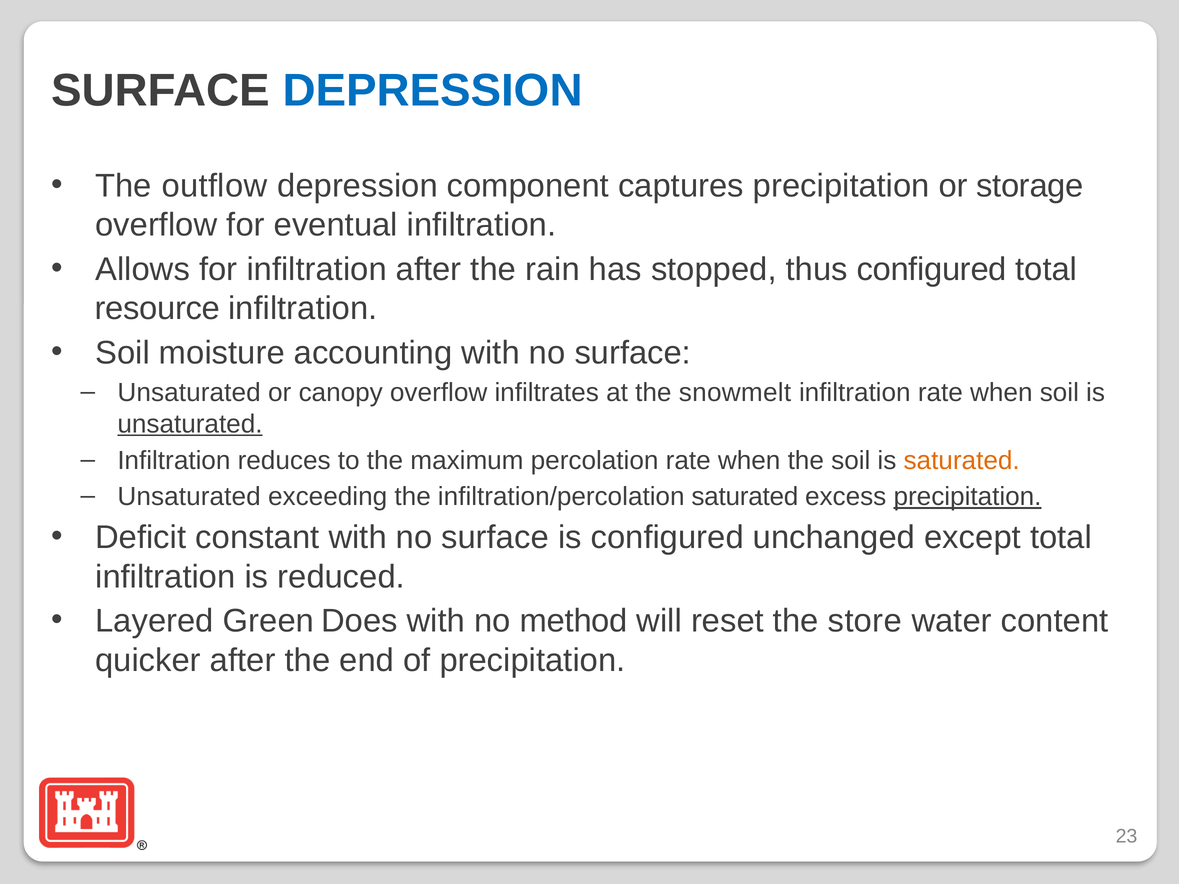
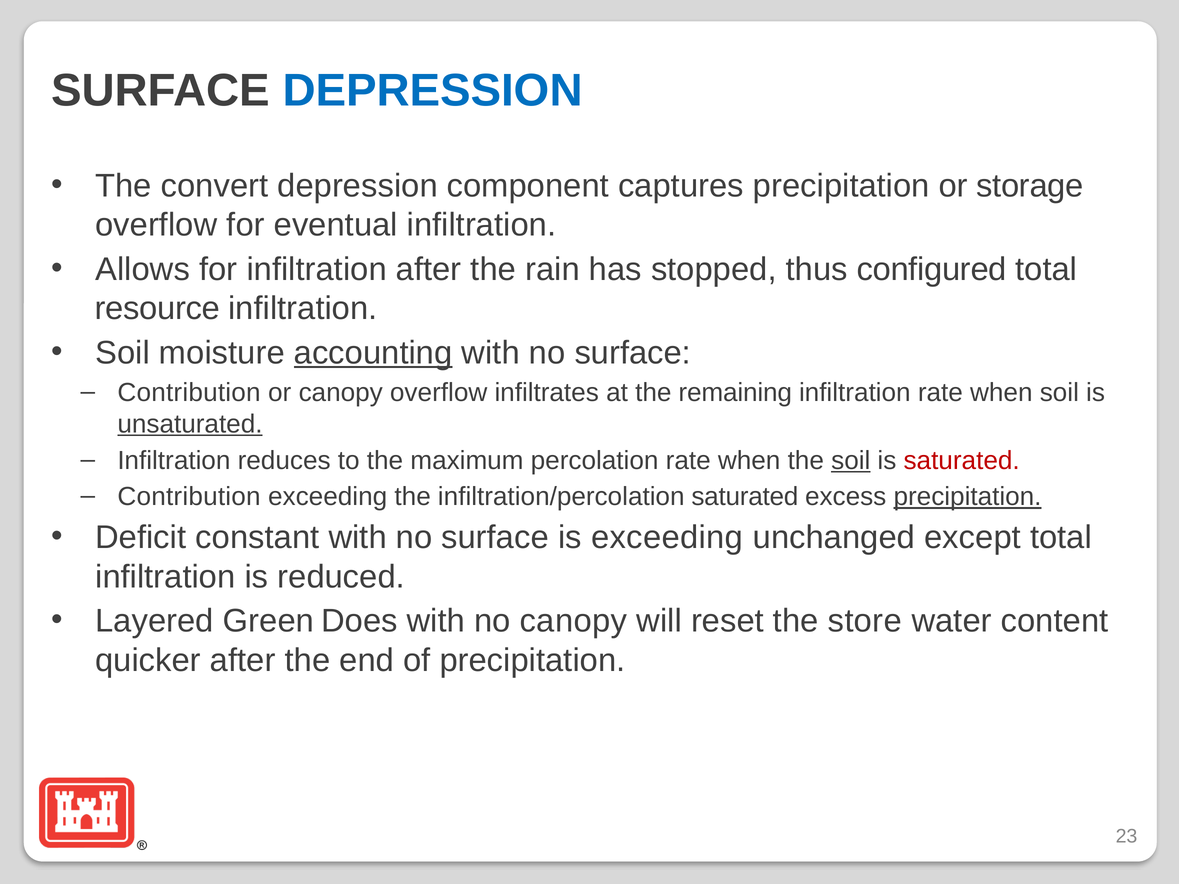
outflow: outflow -> convert (215, 186)
accounting underline: none -> present (373, 353)
Unsaturated: Unsaturated -> Contribution (189, 393)
snowmelt: snowmelt -> remaining (735, 393)
soil underline: none -> present (851, 461)
saturated colour: orange -> red (962, 461)
Unsaturated: Unsaturated -> Contribution (189, 497)
is configured: configured -> exceeding (667, 538)
no method: method -> canopy (573, 621)
